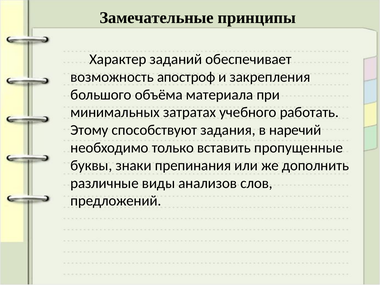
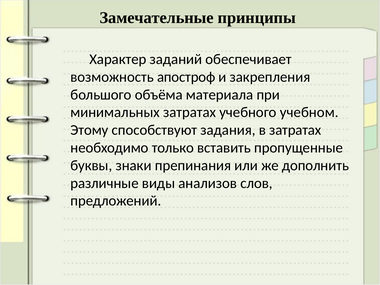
работать: работать -> учебном (309, 112)
в наречий: наречий -> затратах (295, 130)
